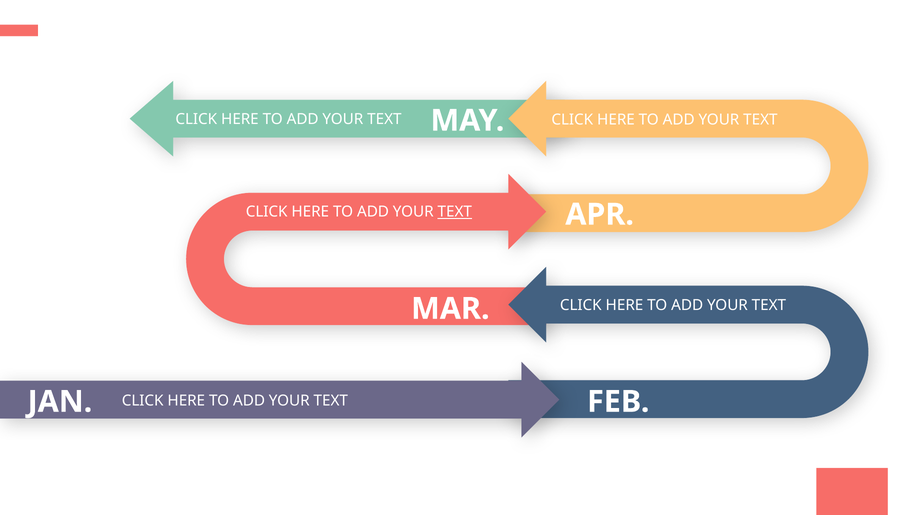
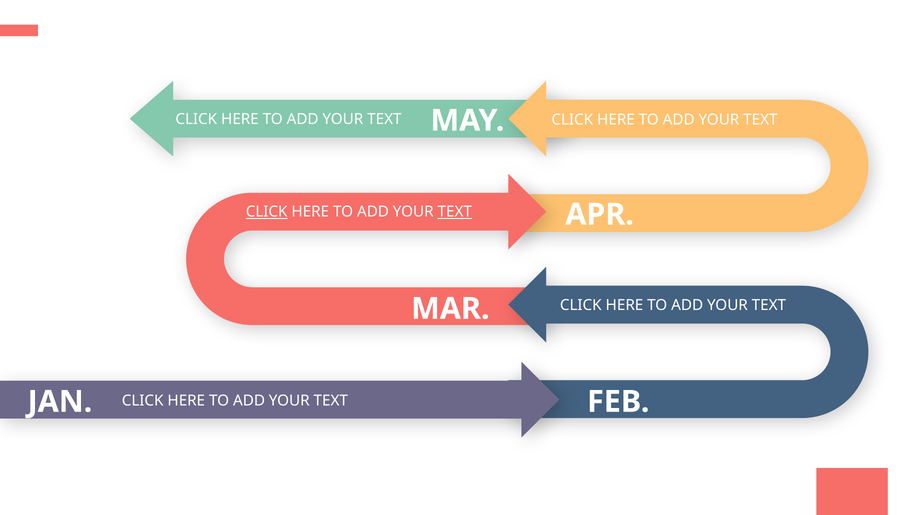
CLICK underline: none -> present (267, 212)
